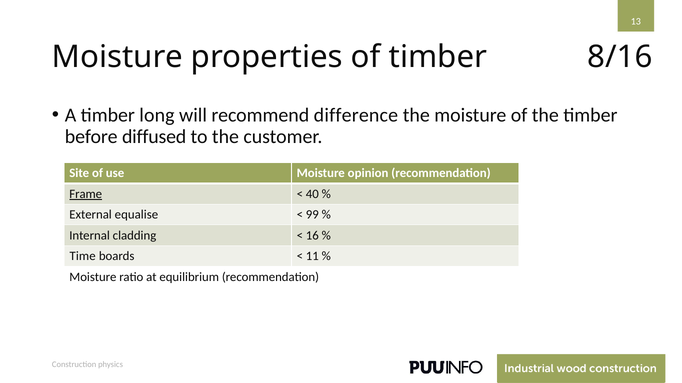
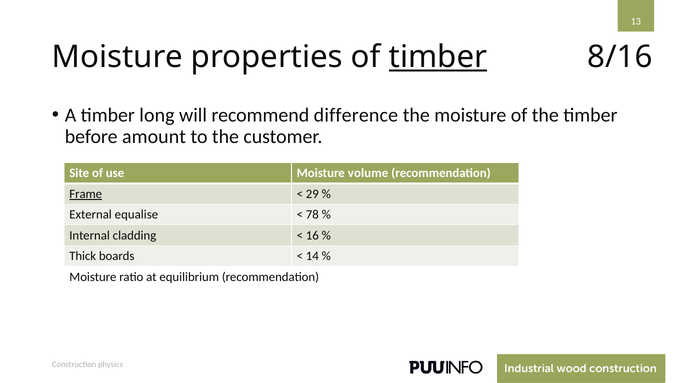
timber underline: none -> present (438, 57)
diffused: diffused -> amount (154, 137)
opinion: opinion -> volume (368, 174)
40: 40 -> 29 (312, 194)
99: 99 -> 78 (312, 215)
Time: Time -> Thick (83, 257)
11: 11 -> 14 (312, 257)
